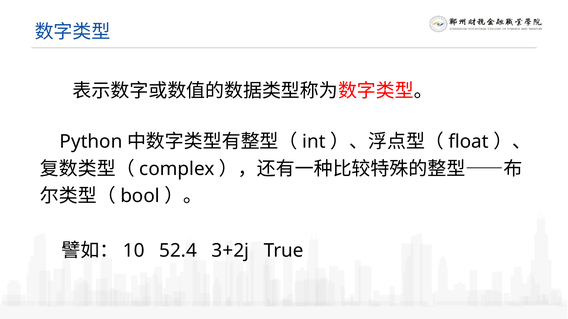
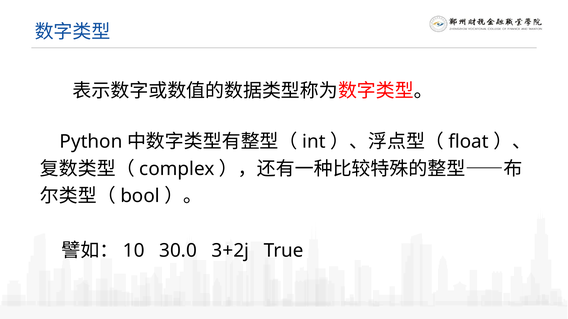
52.4: 52.4 -> 30.0 (178, 251)
